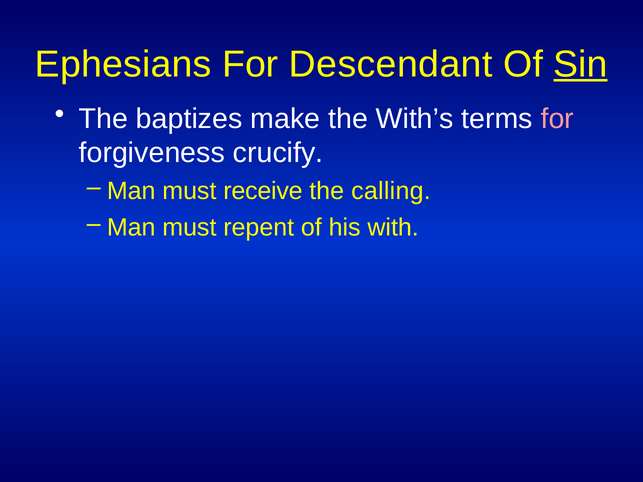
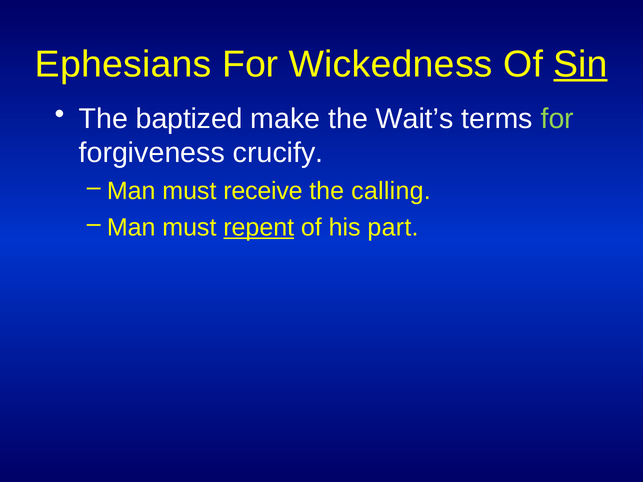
Descendant: Descendant -> Wickedness (391, 64)
baptizes: baptizes -> baptized (189, 119)
With’s: With’s -> Wait’s (415, 119)
for colour: pink -> light green (557, 119)
repent underline: none -> present (259, 228)
with: with -> part (393, 228)
